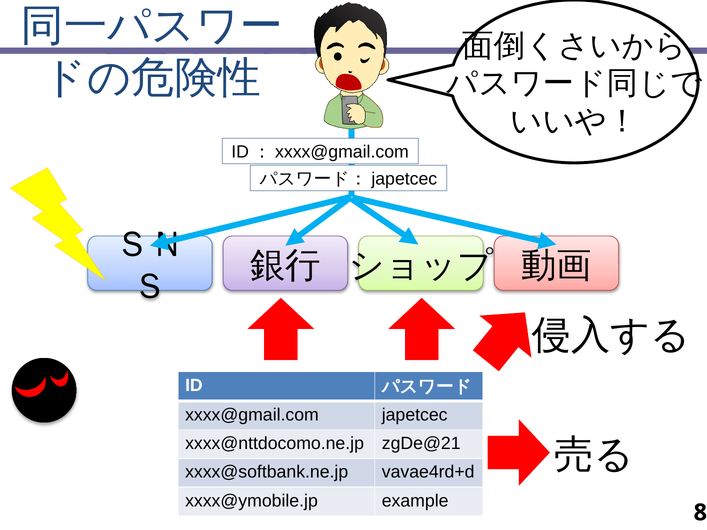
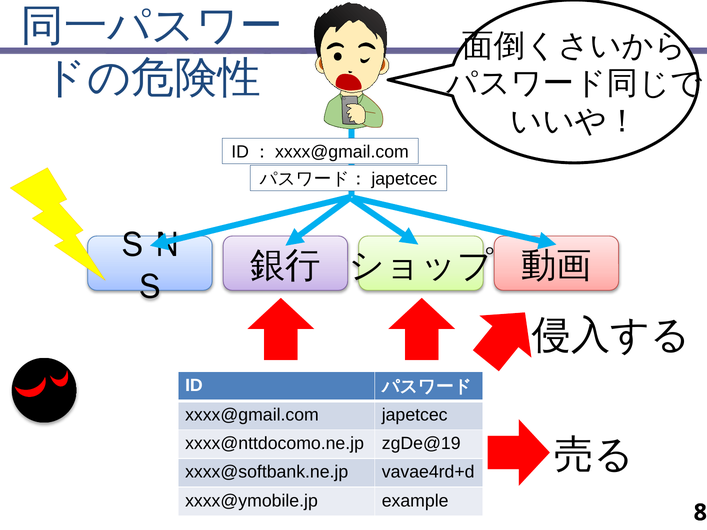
zgDe@21: zgDe@21 -> zgDe@19 (421, 444)
